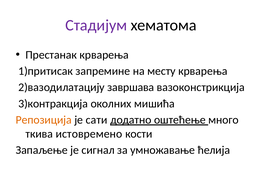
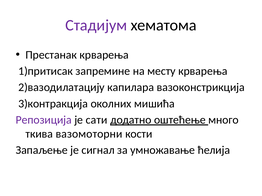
завршава: завршава -> капилара (131, 88)
Репозиција colour: orange -> purple (44, 120)
истовремено: истовремено -> вазомоторни (89, 134)
